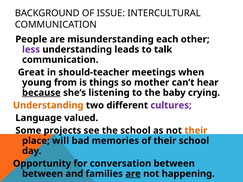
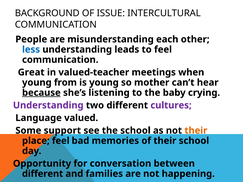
less colour: purple -> blue (31, 50)
to talk: talk -> feel (163, 50)
should-teacher: should-teacher -> valued-teacher (94, 72)
is things: things -> young (104, 83)
Understanding colour: orange -> purple (48, 105)
projects: projects -> support (62, 131)
place will: will -> feel (61, 141)
between: between -> different (43, 174)
are underline: present -> none (133, 174)
